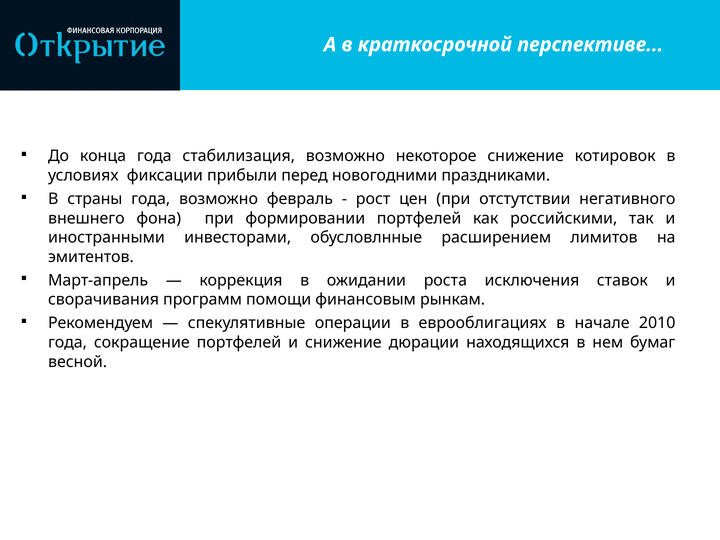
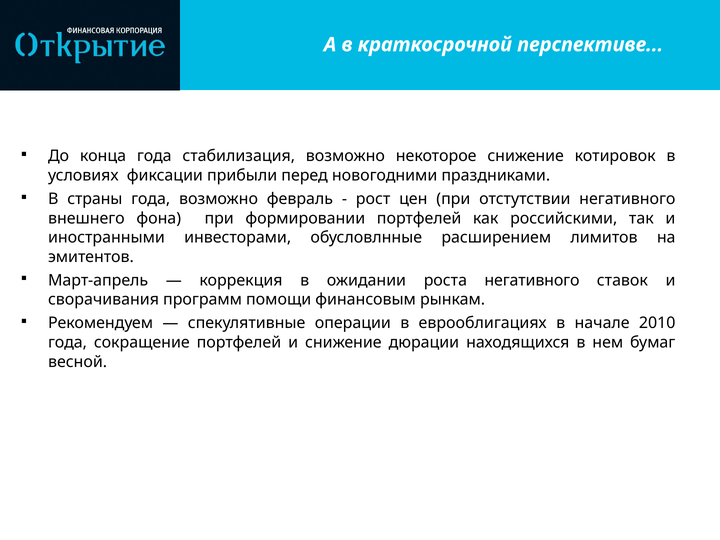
роста исключения: исключения -> негативного (532, 280)
